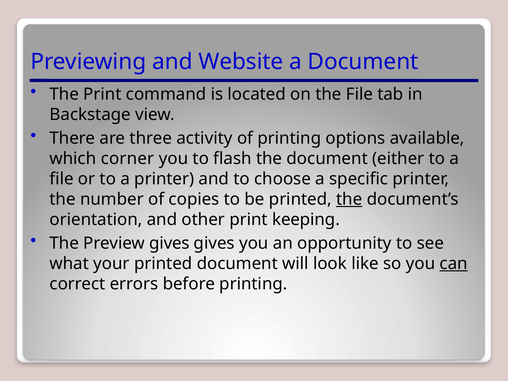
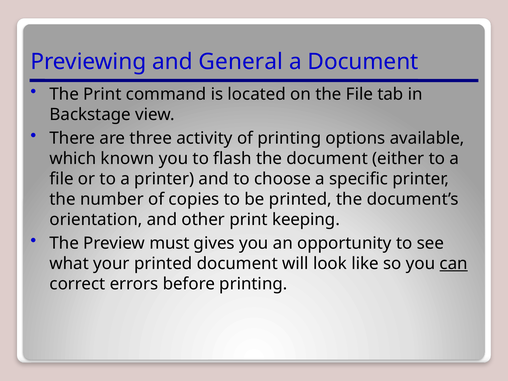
Website: Website -> General (241, 62)
corner: corner -> known (128, 159)
the underline: present -> none (349, 199)
Preview gives: gives -> must (169, 243)
